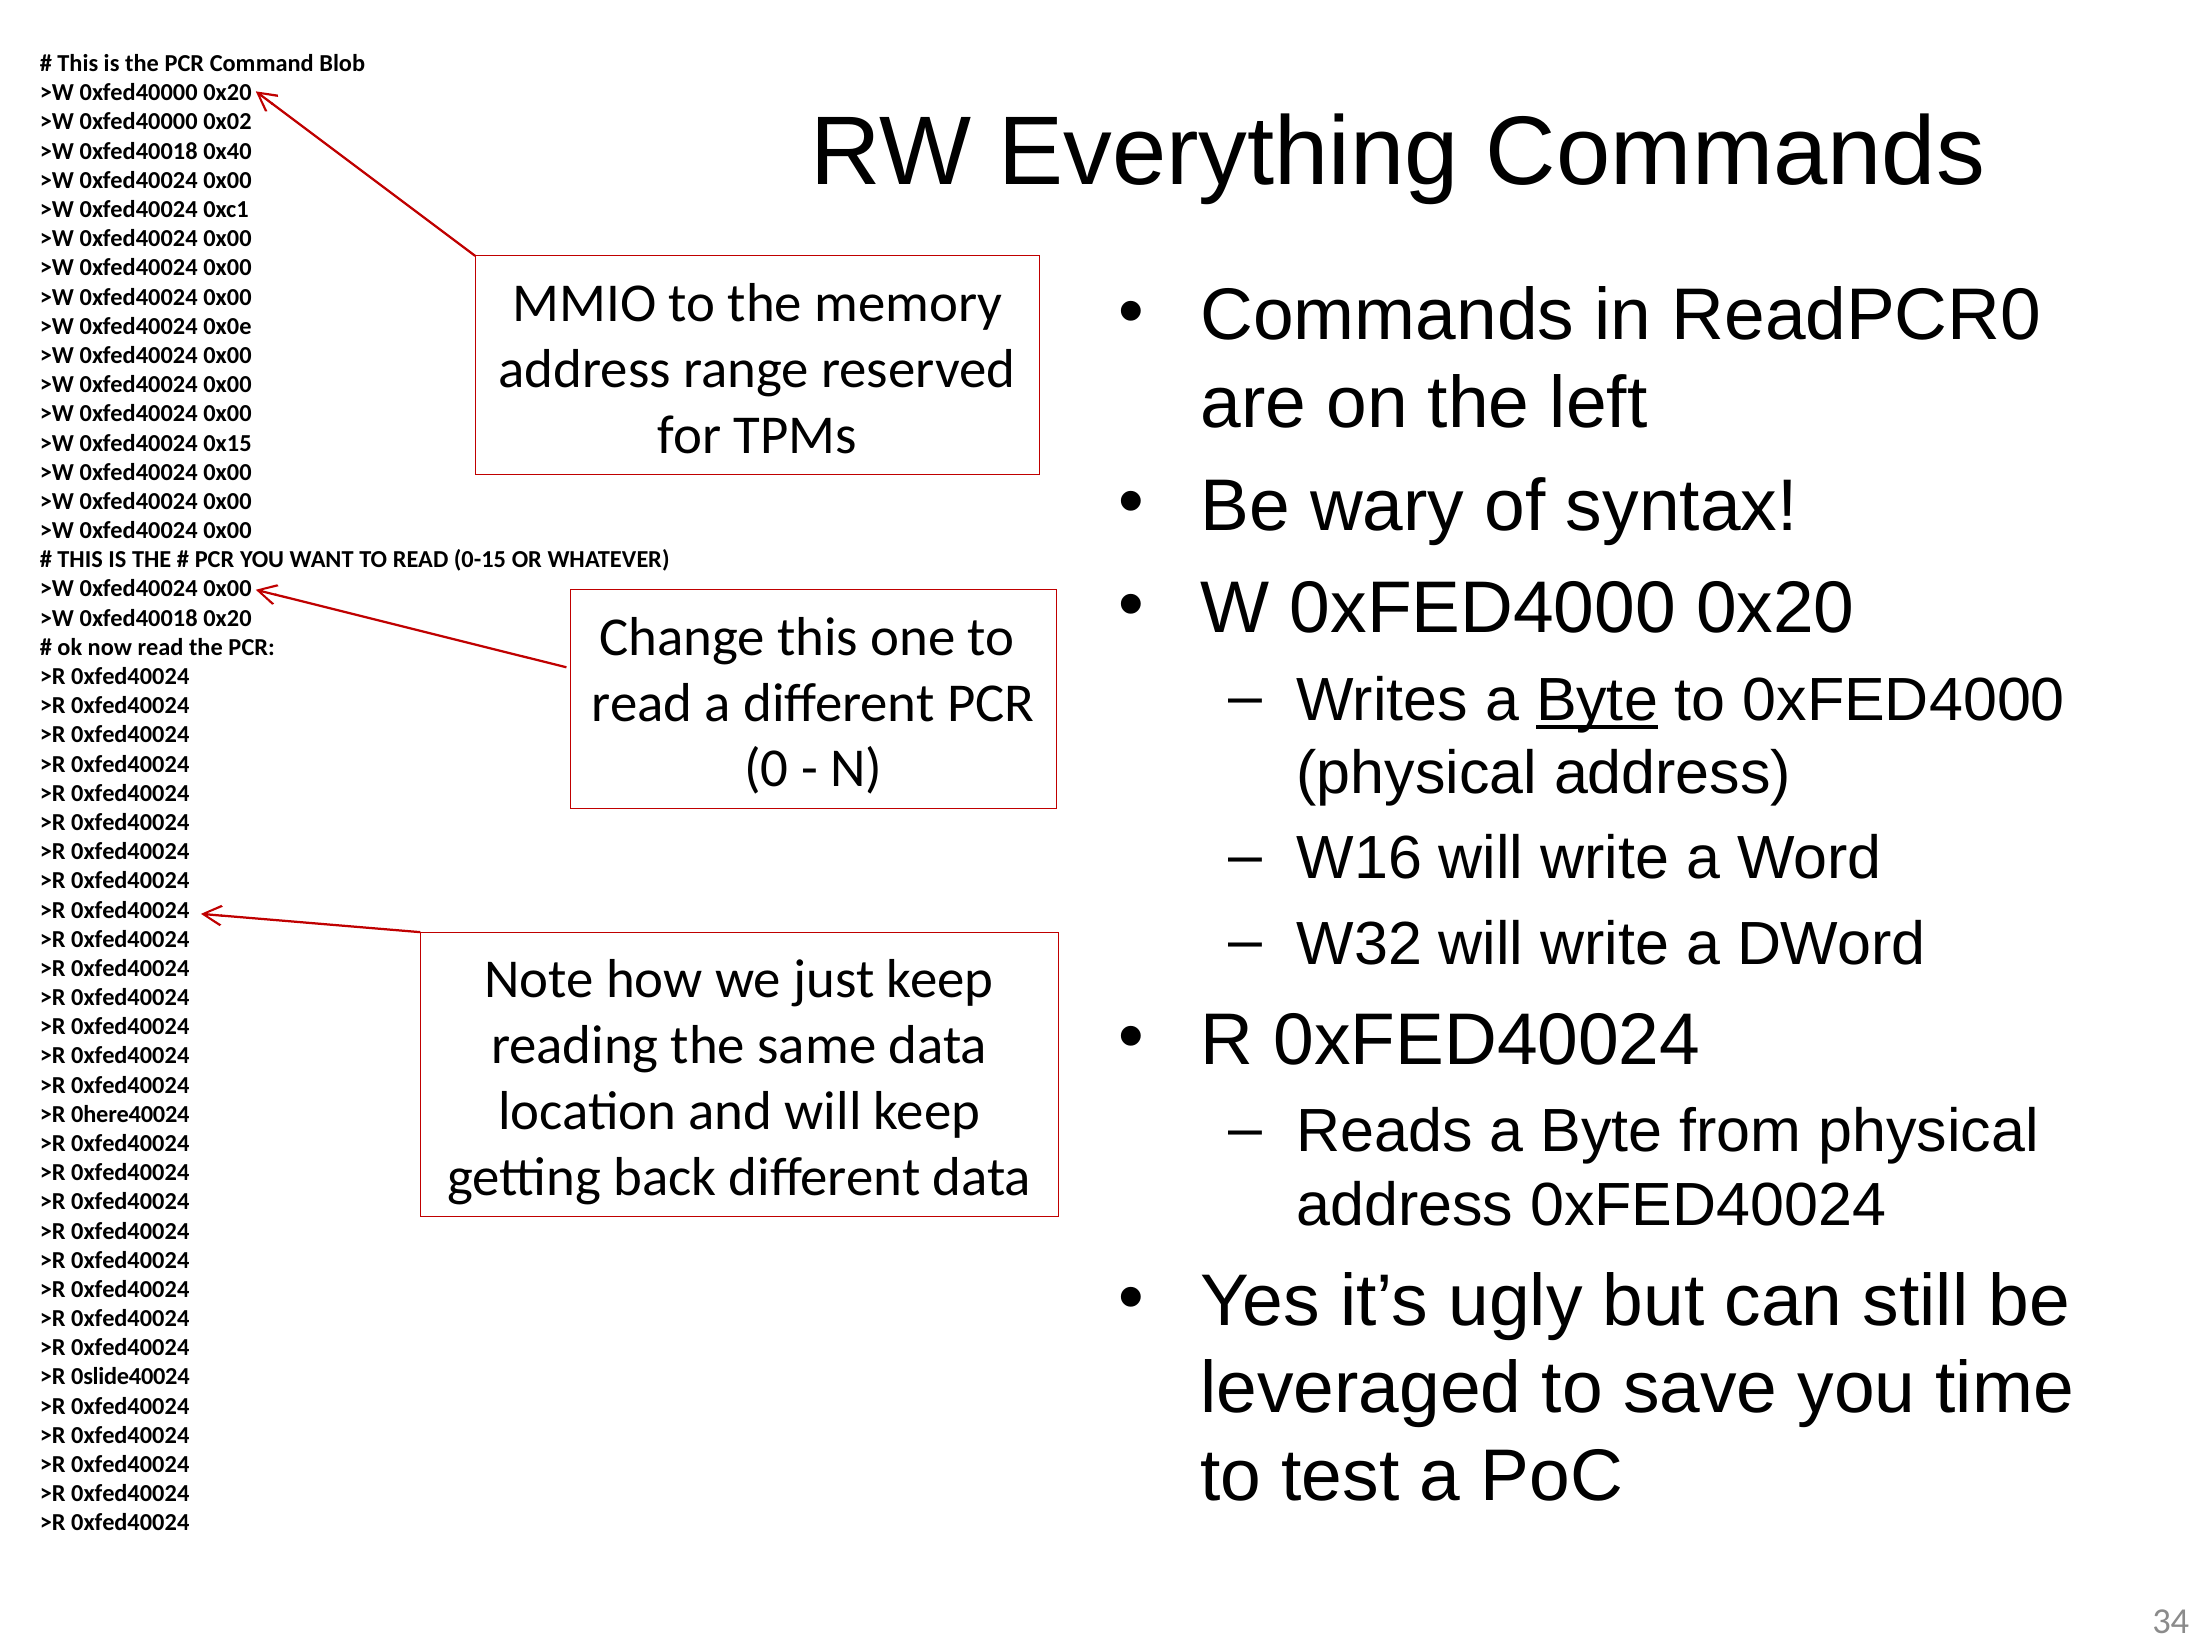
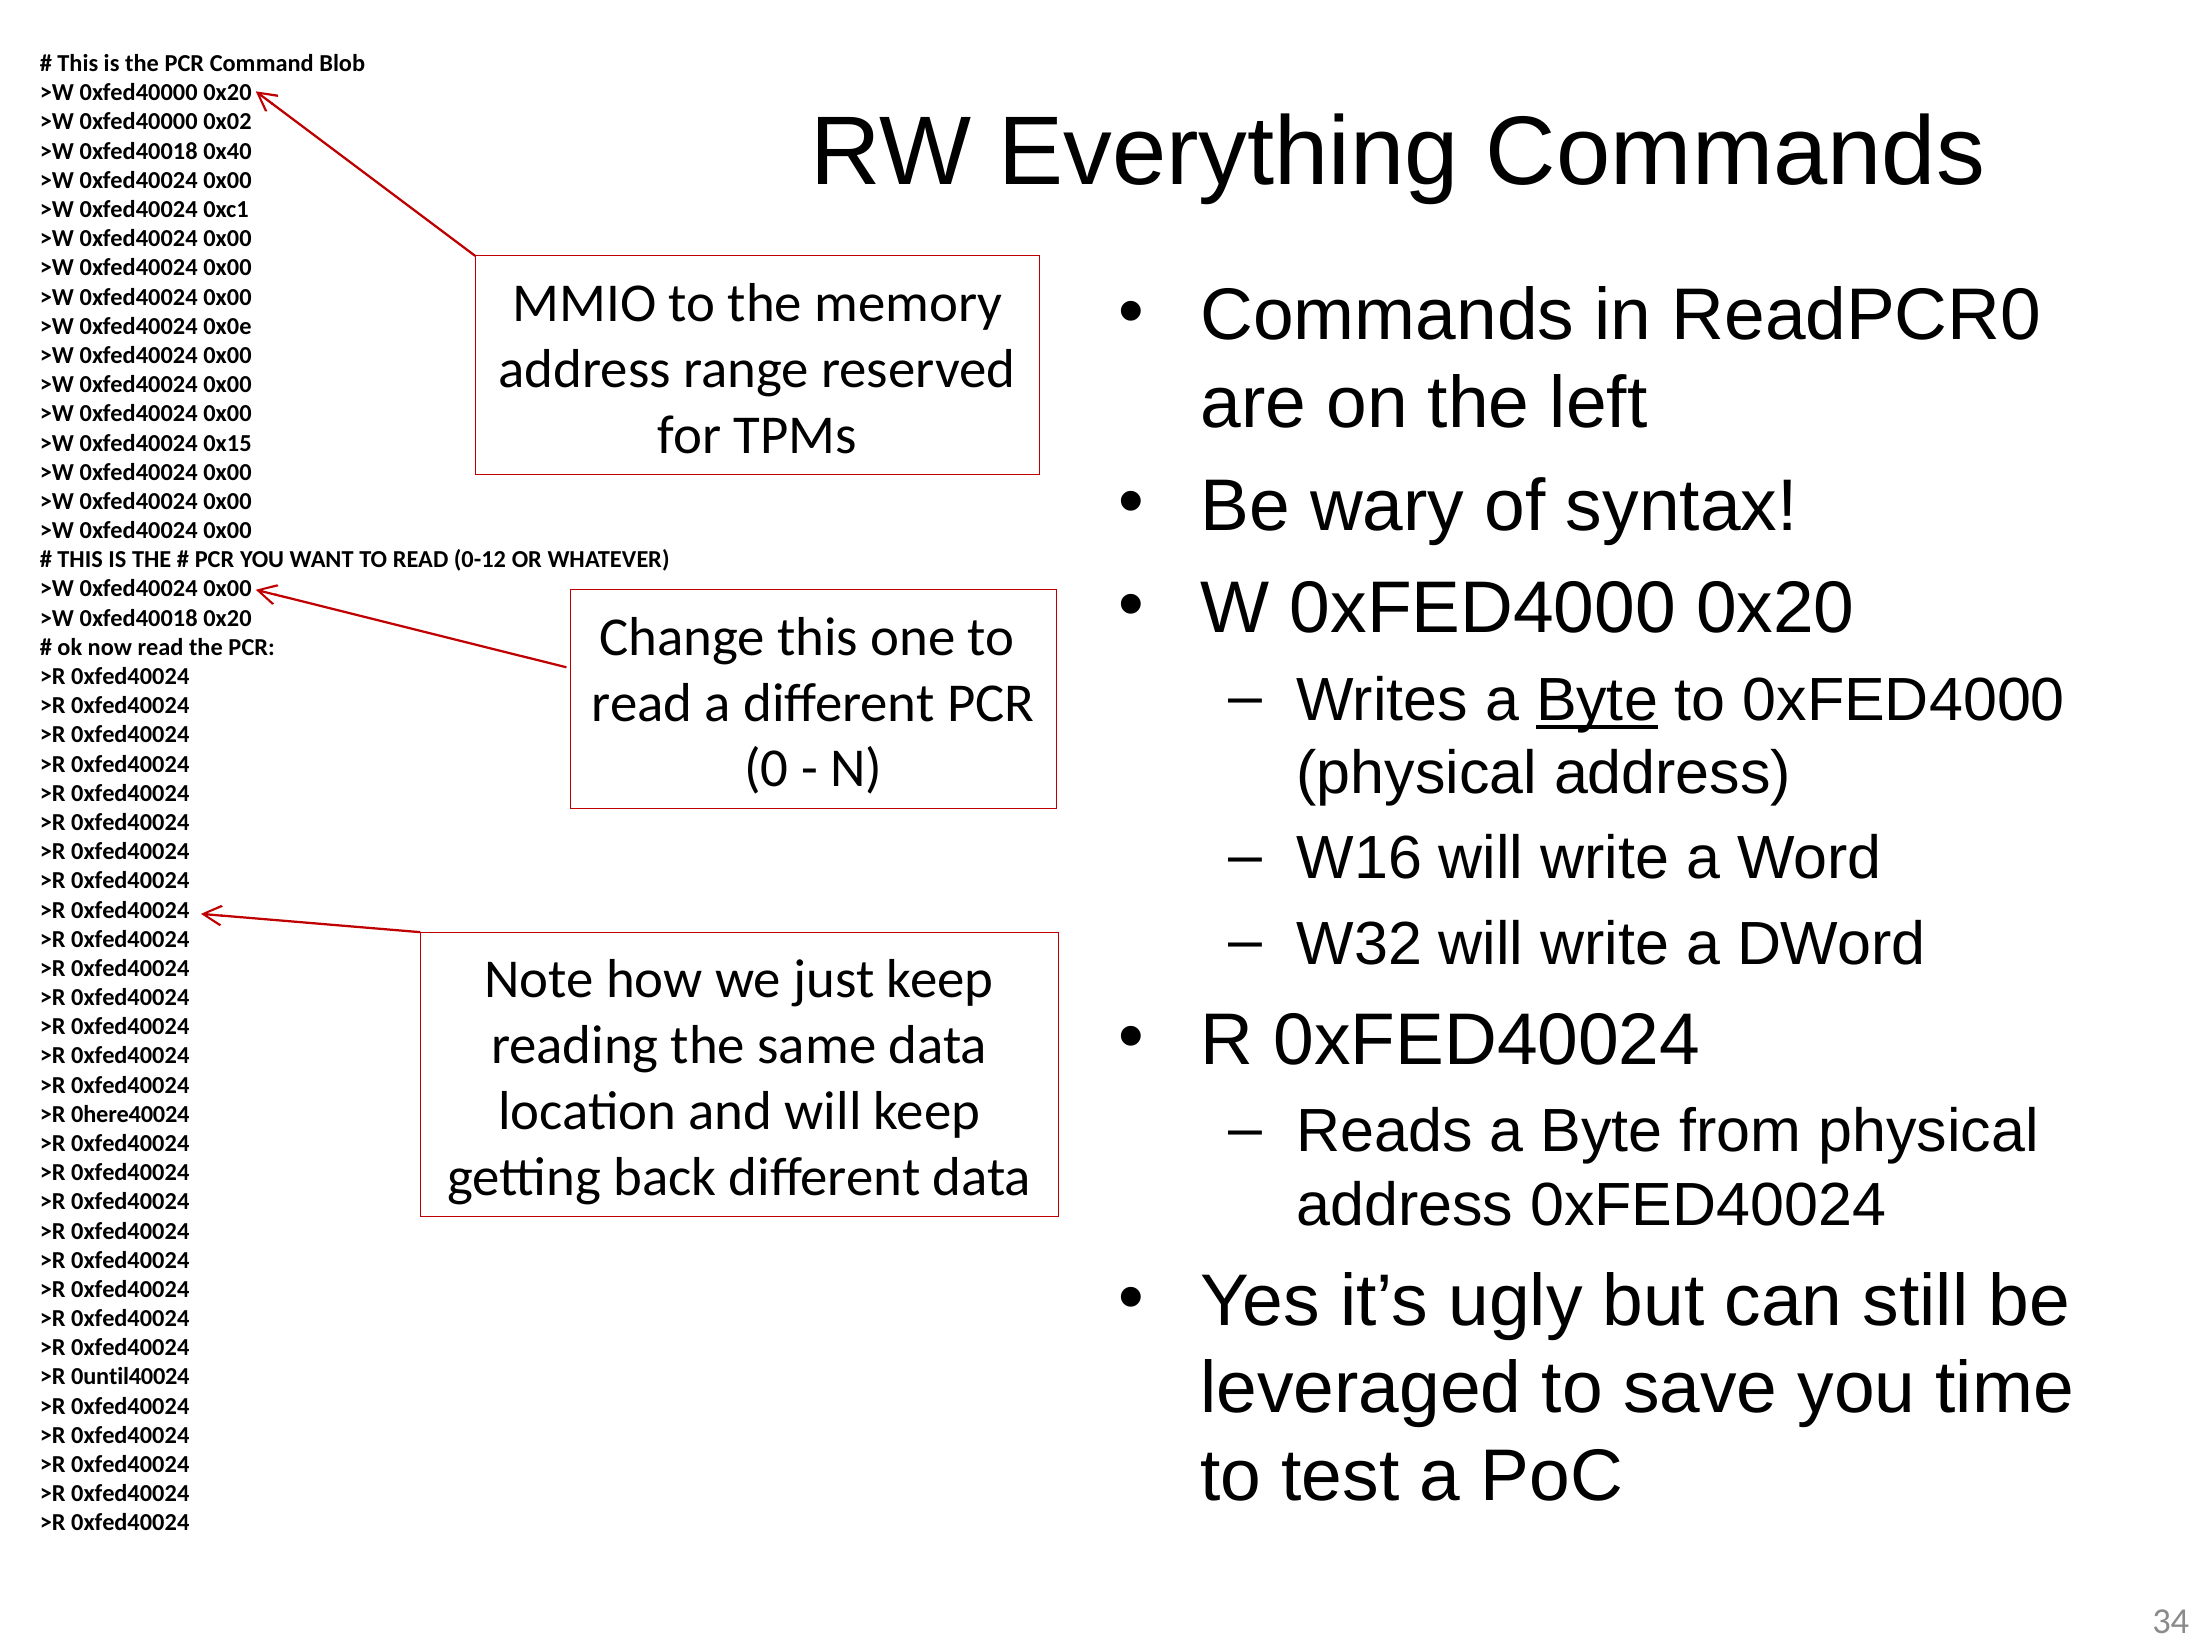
0-15: 0-15 -> 0-12 (480, 560)
0slide40024: 0slide40024 -> 0until40024 (130, 1377)
